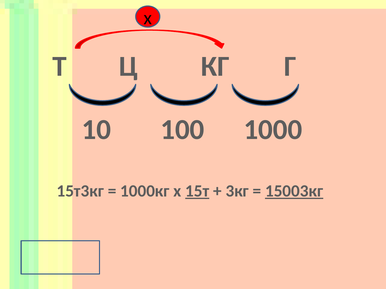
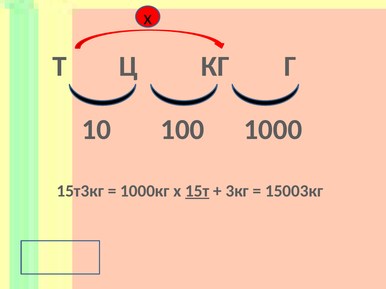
15003кг underline: present -> none (294, 191)
